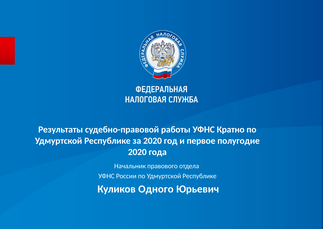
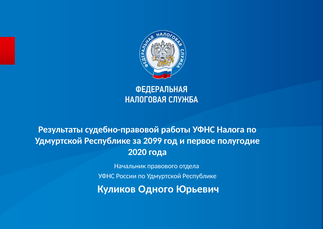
Кратно: Кратно -> Налога (231, 129)
за 2020: 2020 -> 2099 (153, 140)
